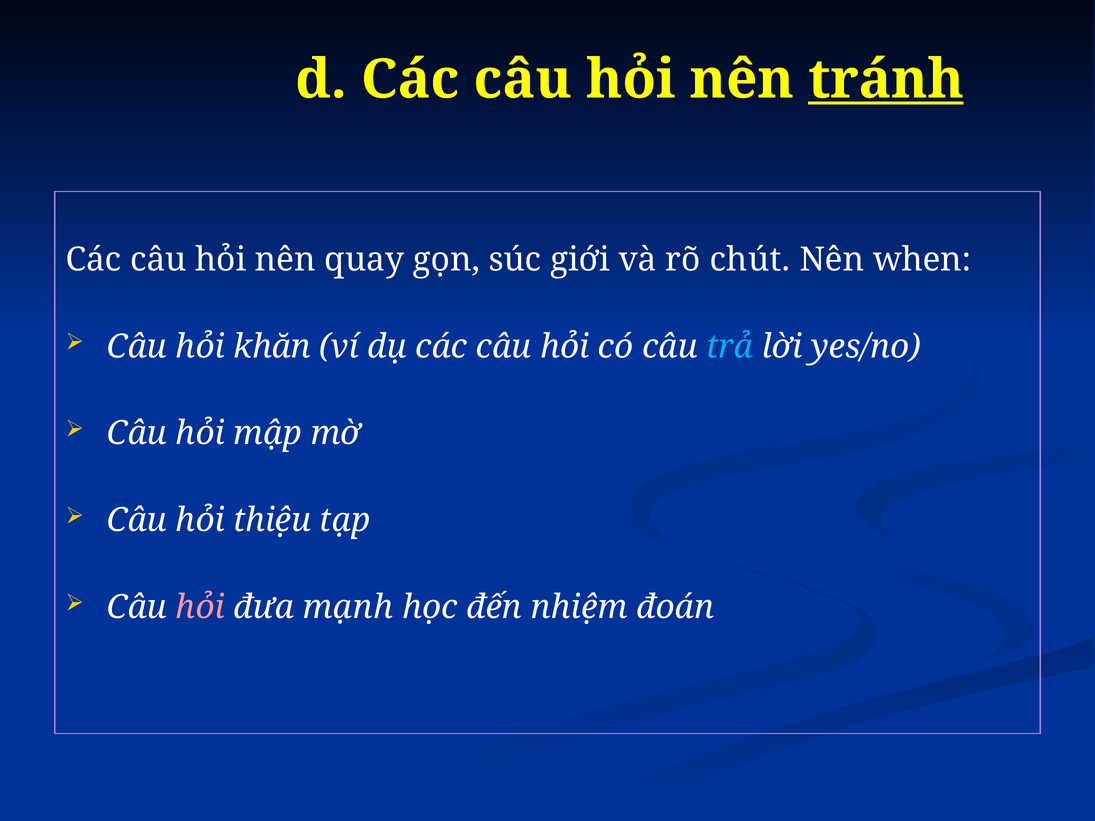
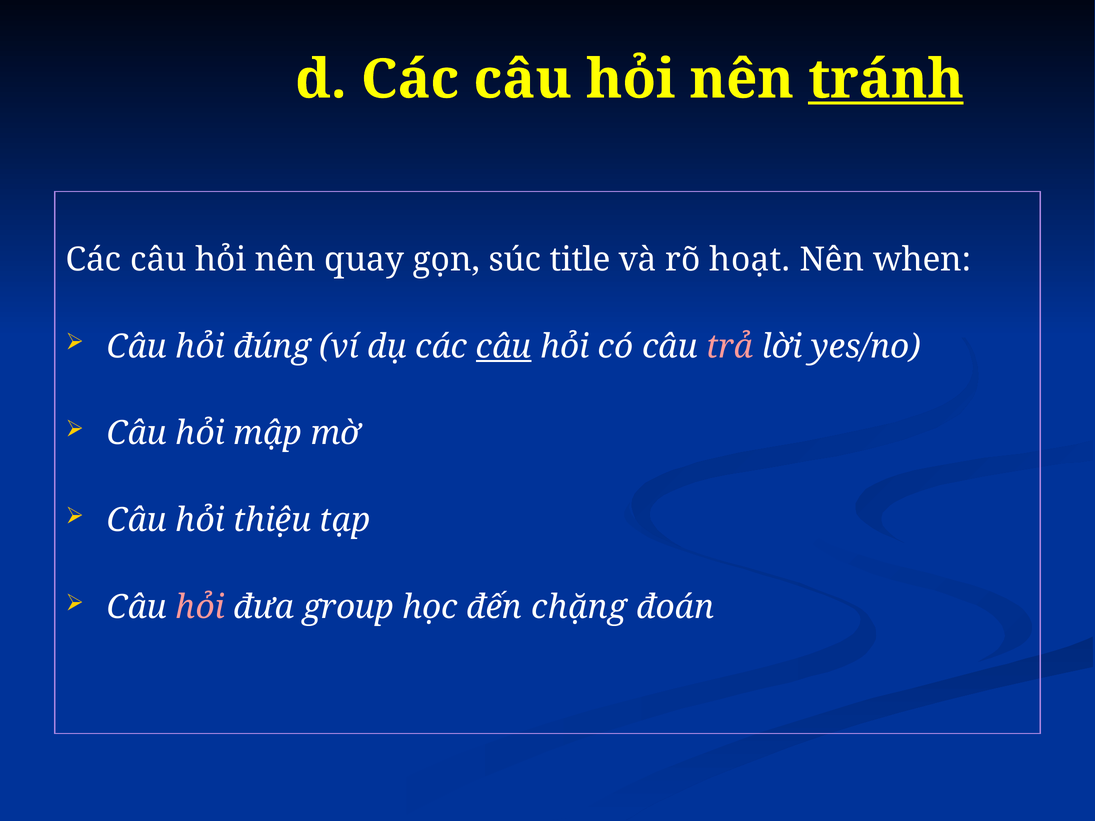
giới: giới -> title (580, 260)
chút: chút -> hoạt (750, 260)
khăn: khăn -> đúng (272, 347)
câu underline: none -> present (504, 347)
trả colour: light blue -> pink (730, 347)
mạnh: mạnh -> group (348, 607)
nhiệm: nhiệm -> chặng (579, 607)
